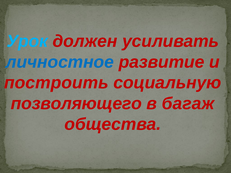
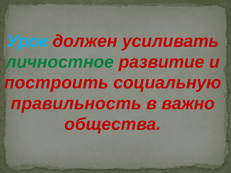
личностное colour: blue -> green (60, 62)
позволяющего: позволяющего -> правильность (76, 104)
багаж: багаж -> важно (188, 104)
